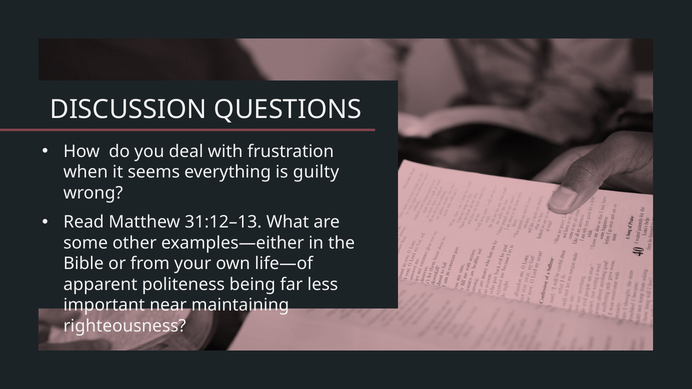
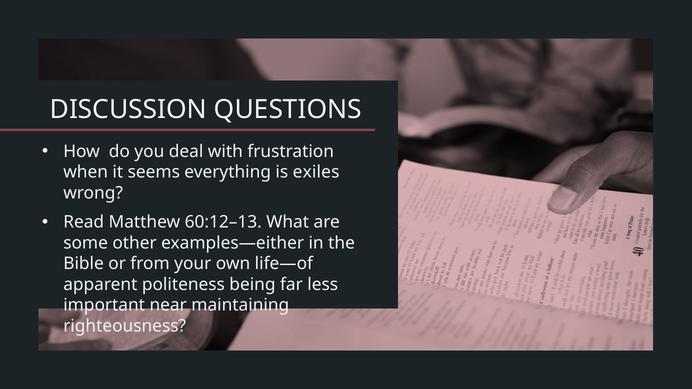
guilty: guilty -> exiles (316, 172)
31:12–13: 31:12–13 -> 60:12–13 (223, 222)
